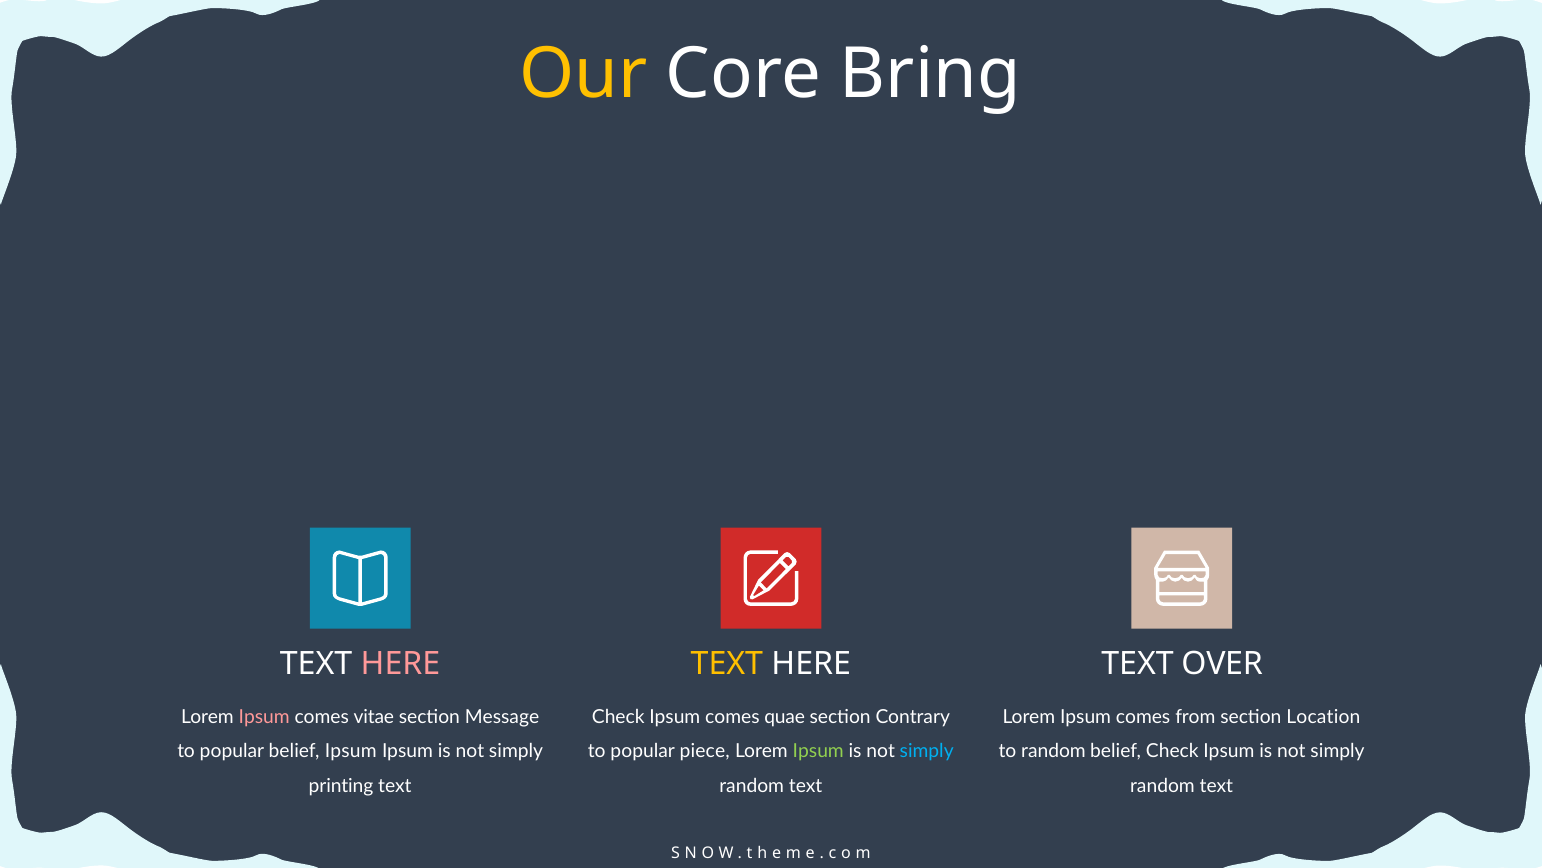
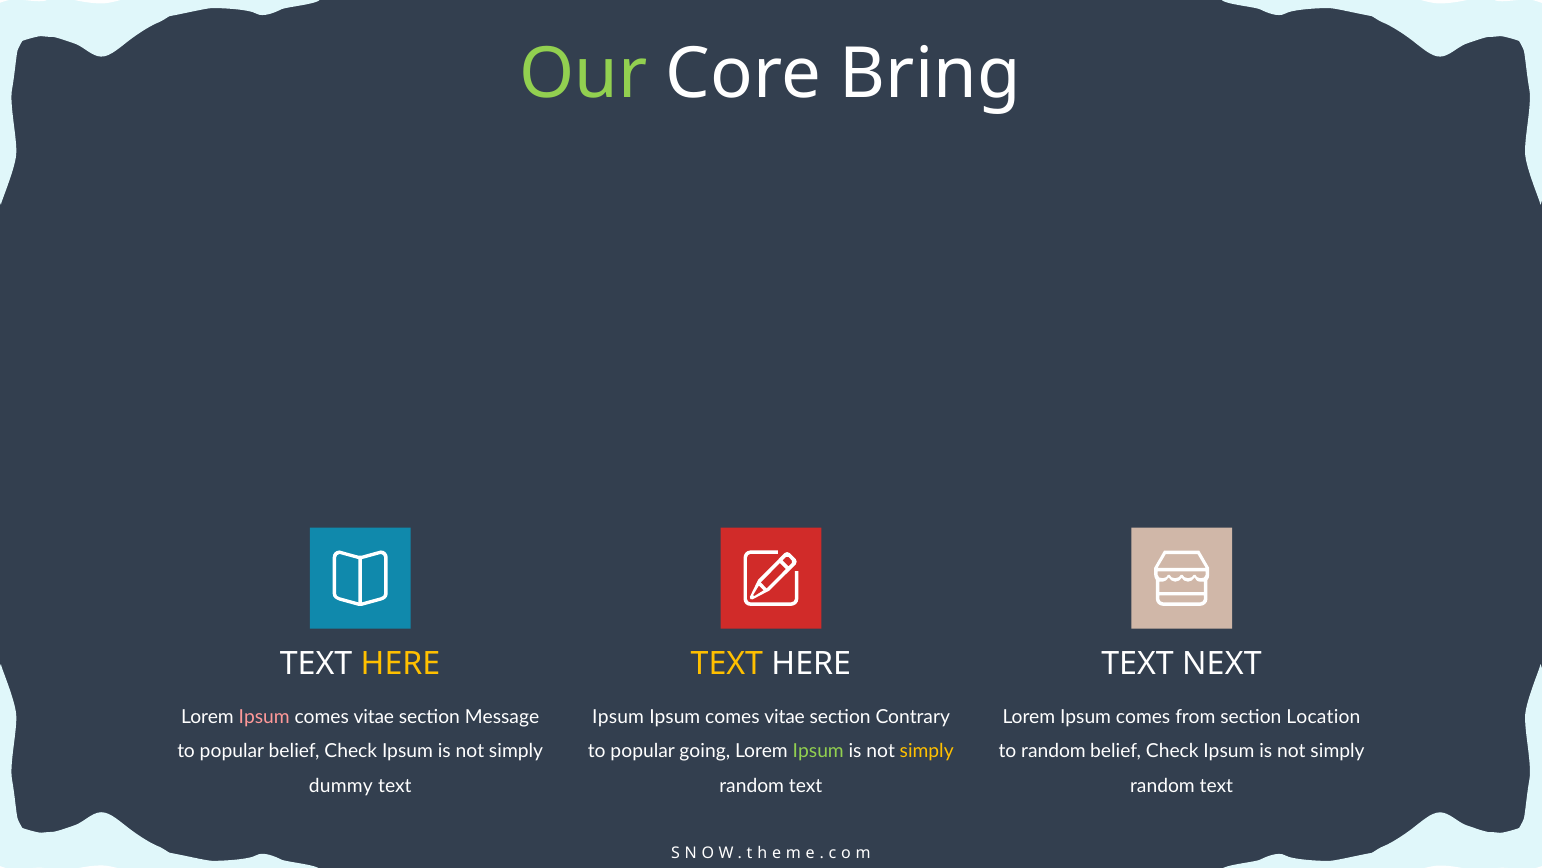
Our colour: yellow -> light green (584, 75)
HERE colour: pink -> yellow (400, 663)
OVER: OVER -> NEXT (1222, 663)
Check: Check -> Ipsum (618, 716)
quae: quae -> vitae (785, 716)
popular belief Ipsum: Ipsum -> Check (351, 751)
piece: piece -> going (705, 751)
simply colour: light blue -> yellow (927, 751)
printing: printing -> dummy (341, 786)
